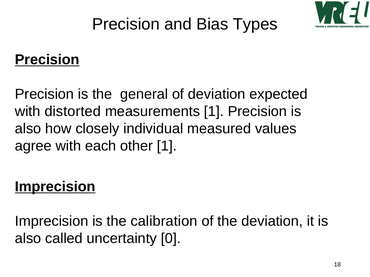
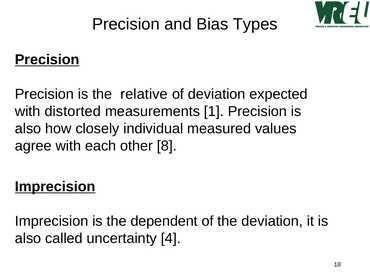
general: general -> relative (144, 94)
other 1: 1 -> 8 (167, 146)
calibration: calibration -> dependent (164, 222)
0: 0 -> 4 (171, 239)
